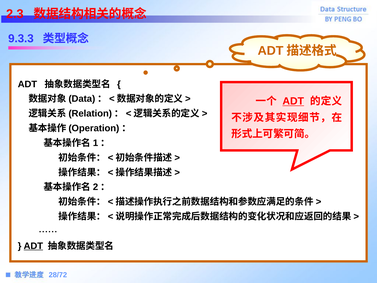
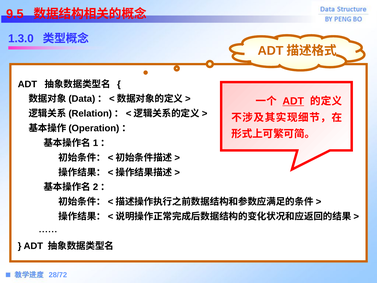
2.3: 2.3 -> 9.5 (15, 14)
9.3.3: 9.3.3 -> 1.3.0 (21, 38)
ADT underline: present -> none (33, 246)
